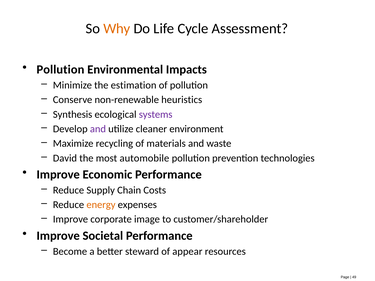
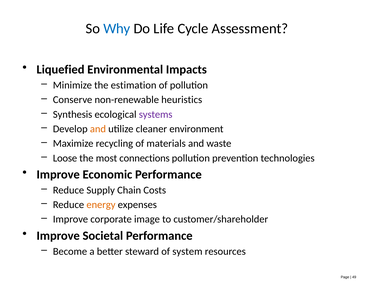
Why colour: orange -> blue (117, 29)
Pollution: Pollution -> Liquefied (60, 70)
and colour: purple -> orange (98, 129)
David: David -> Loose (65, 158)
automobile: automobile -> connections (145, 158)
appear: appear -> system (187, 252)
